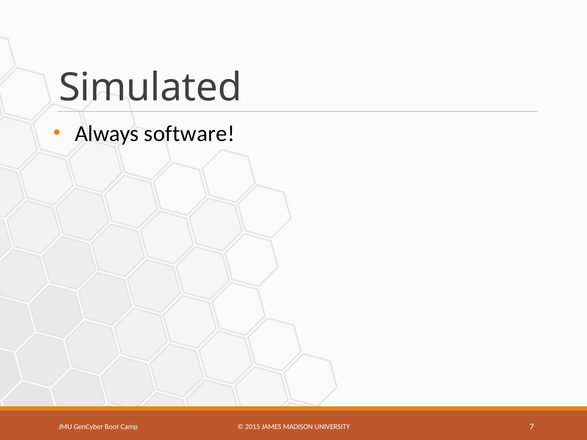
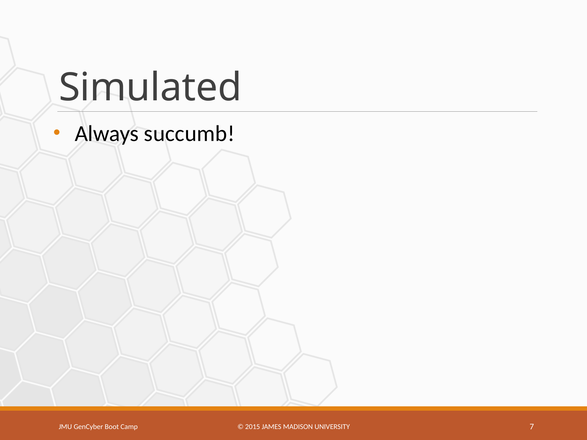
software: software -> succumb (189, 134)
